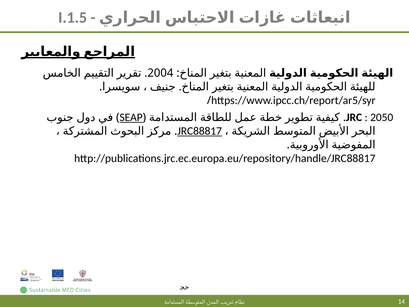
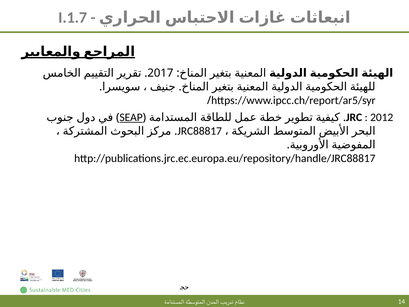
I.1.5: I.1.5 -> I.1.7 (73, 17)
2004: 2004 -> 2017 (160, 73)
2050: 2050 -> 2012 (382, 117)
JRC88817 underline: present -> none (200, 131)
